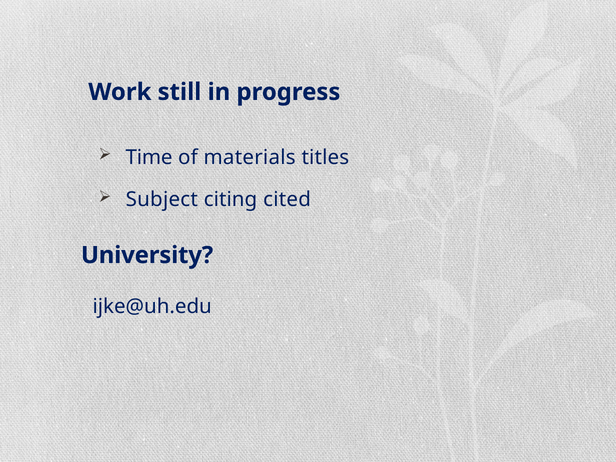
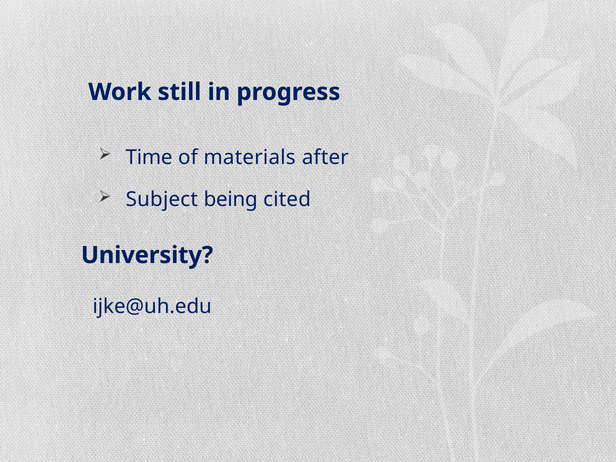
titles: titles -> after (325, 158)
citing: citing -> being (231, 200)
